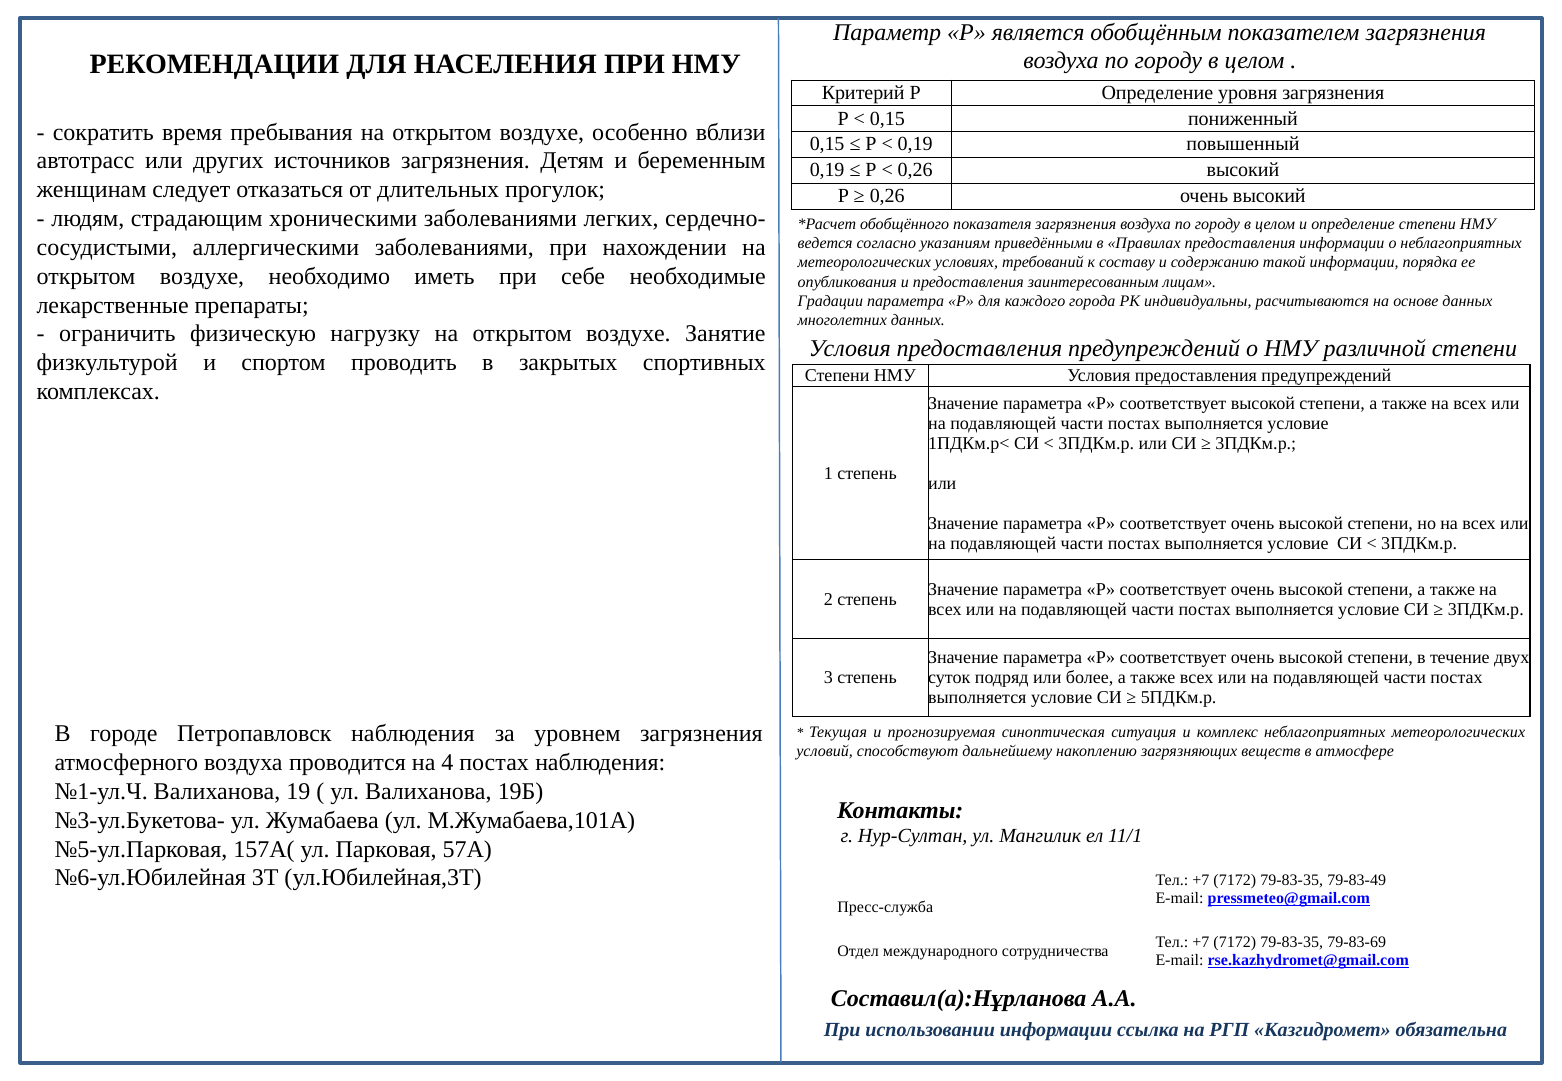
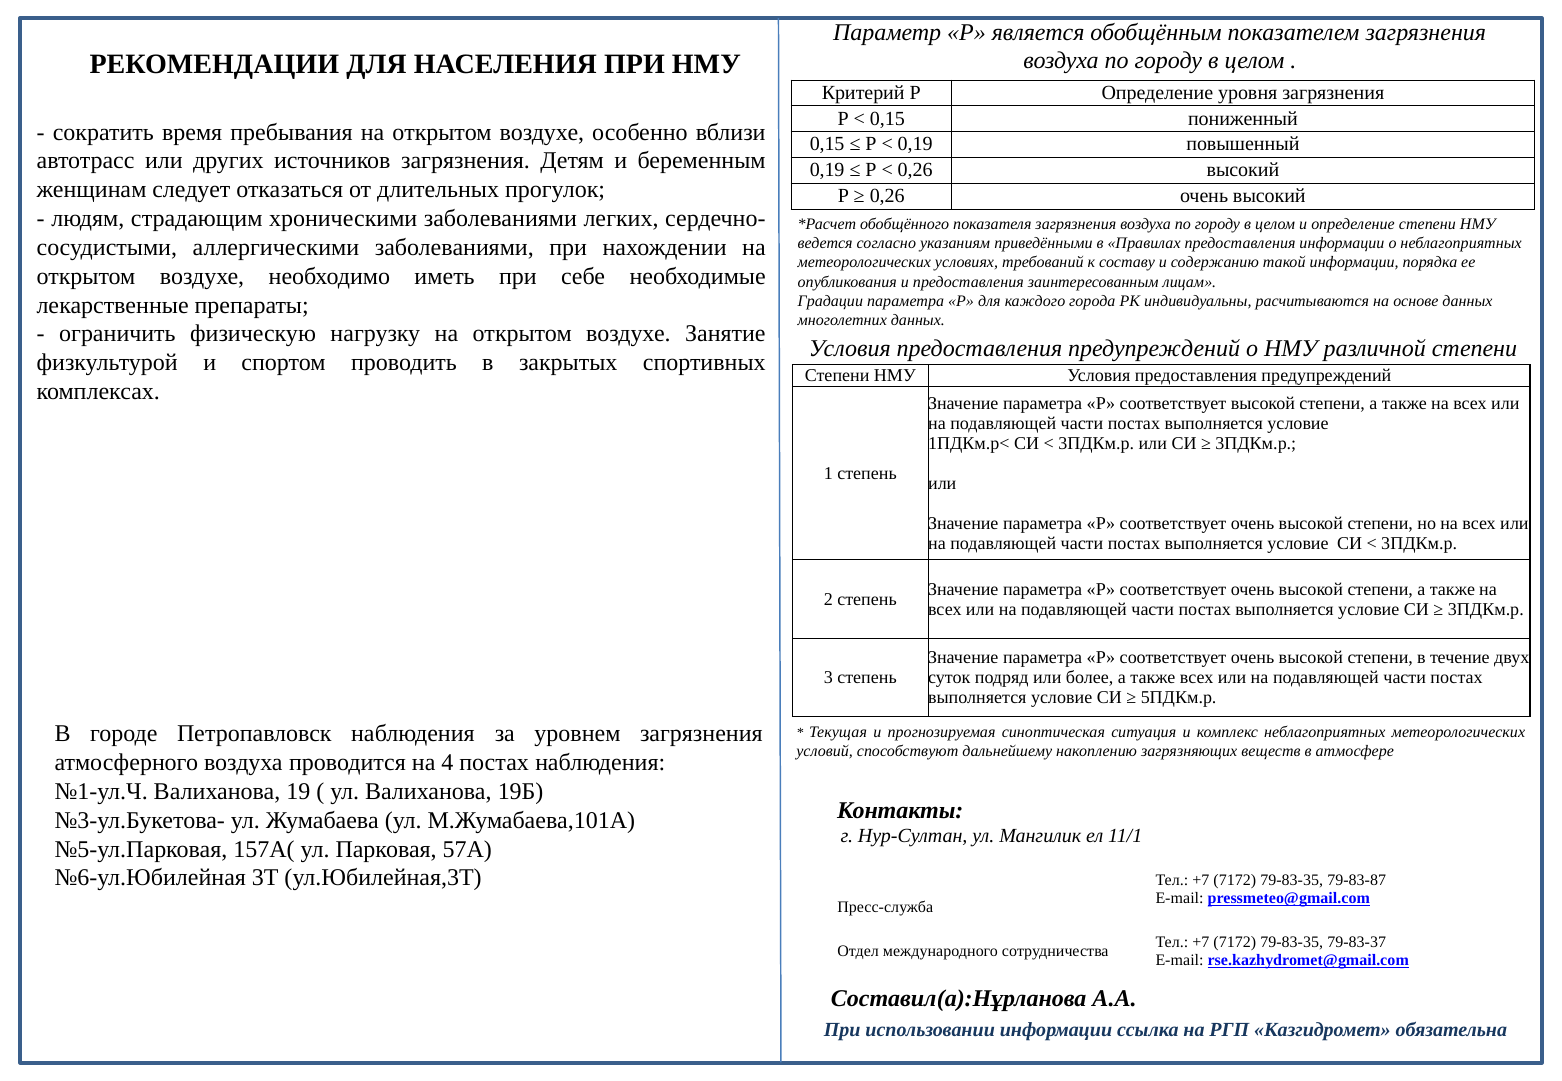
79-83-49: 79-83-49 -> 79-83-87 (1357, 880)
79-83-69: 79-83-69 -> 79-83-37 (1357, 943)
